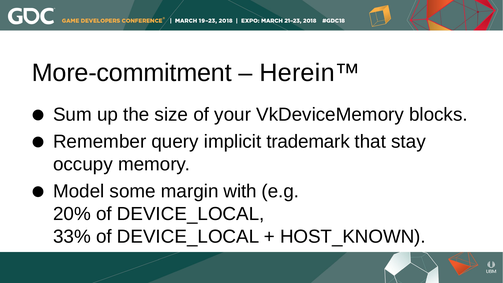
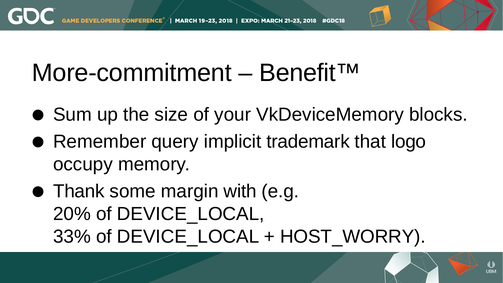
Herein™: Herein™ -> Benefit™ (310, 73)
stay: stay -> logo (409, 142)
Model: Model -> Thank (79, 191)
HOST_KNOWN: HOST_KNOWN -> HOST_WORRY (353, 237)
